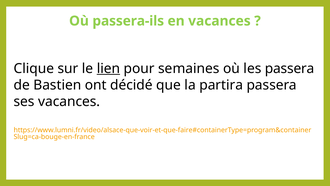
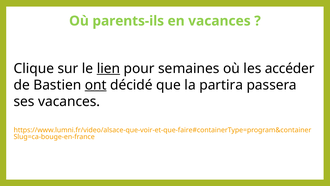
passera-ils: passera-ils -> parents-ils (128, 21)
les passera: passera -> accéder (290, 68)
ont underline: none -> present (96, 85)
